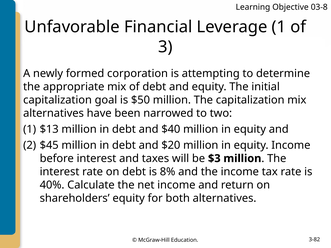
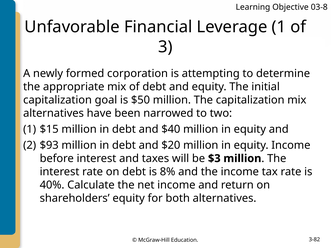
$13: $13 -> $15 (49, 129)
$45: $45 -> $93 (49, 145)
